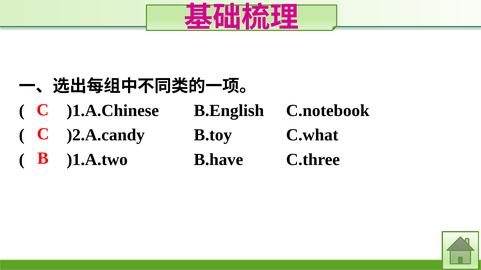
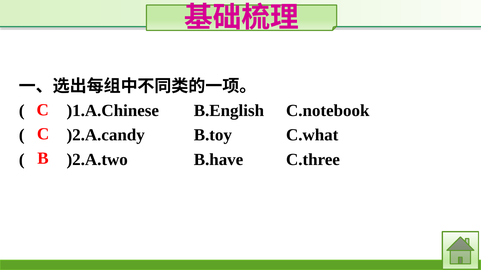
)1.A.two: )1.A.two -> )2.A.two (97, 160)
